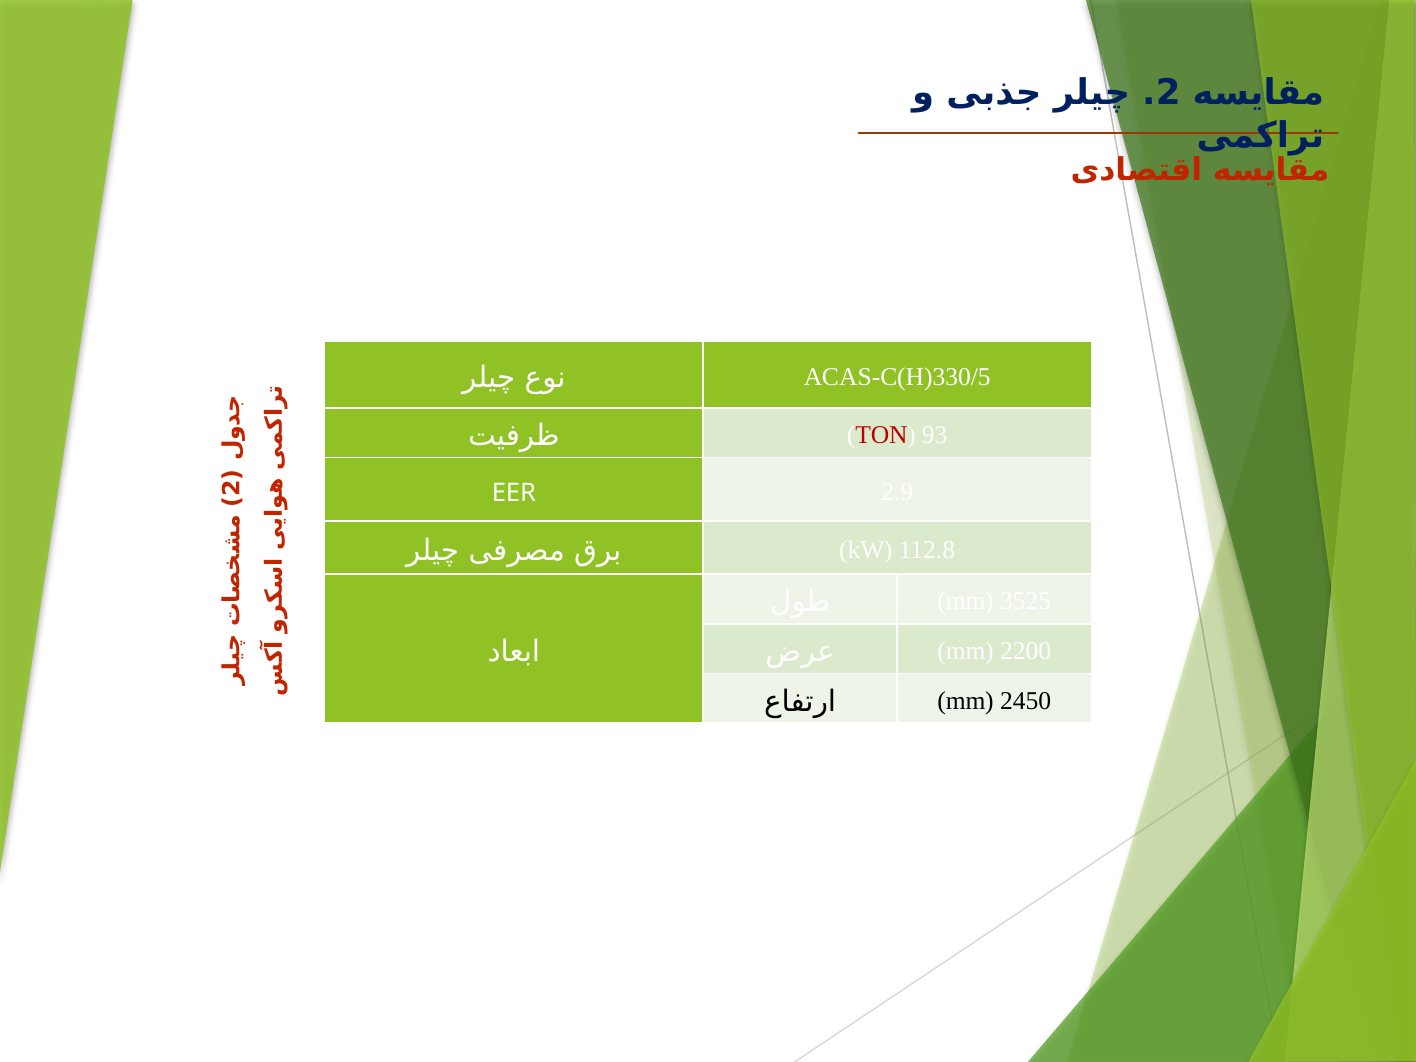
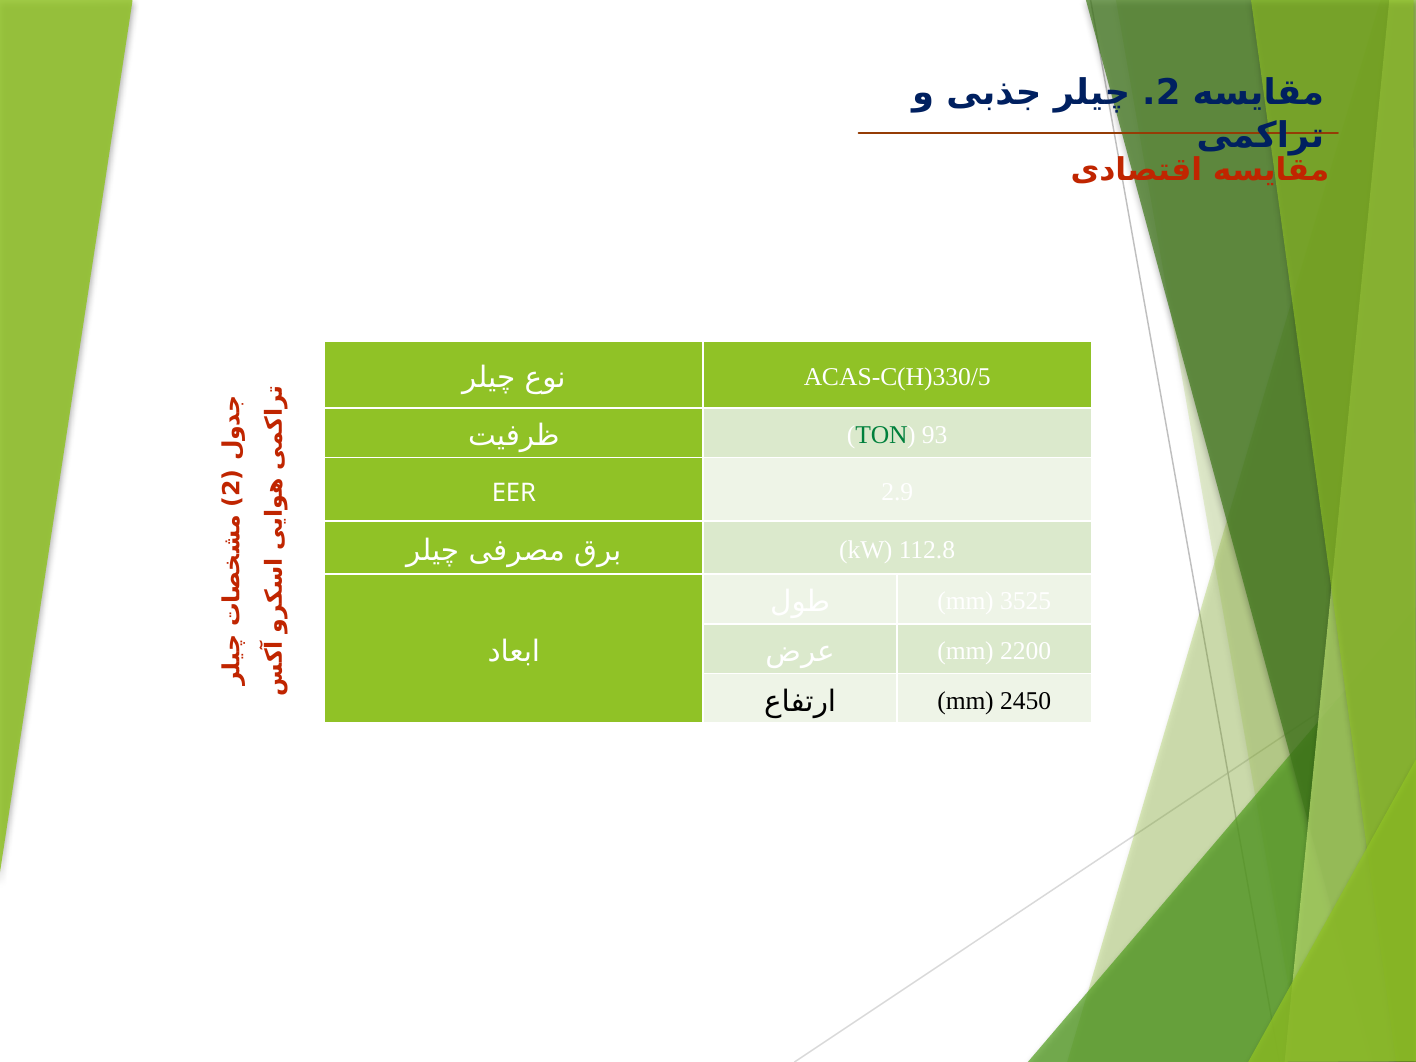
TON colour: red -> green (881, 435)
